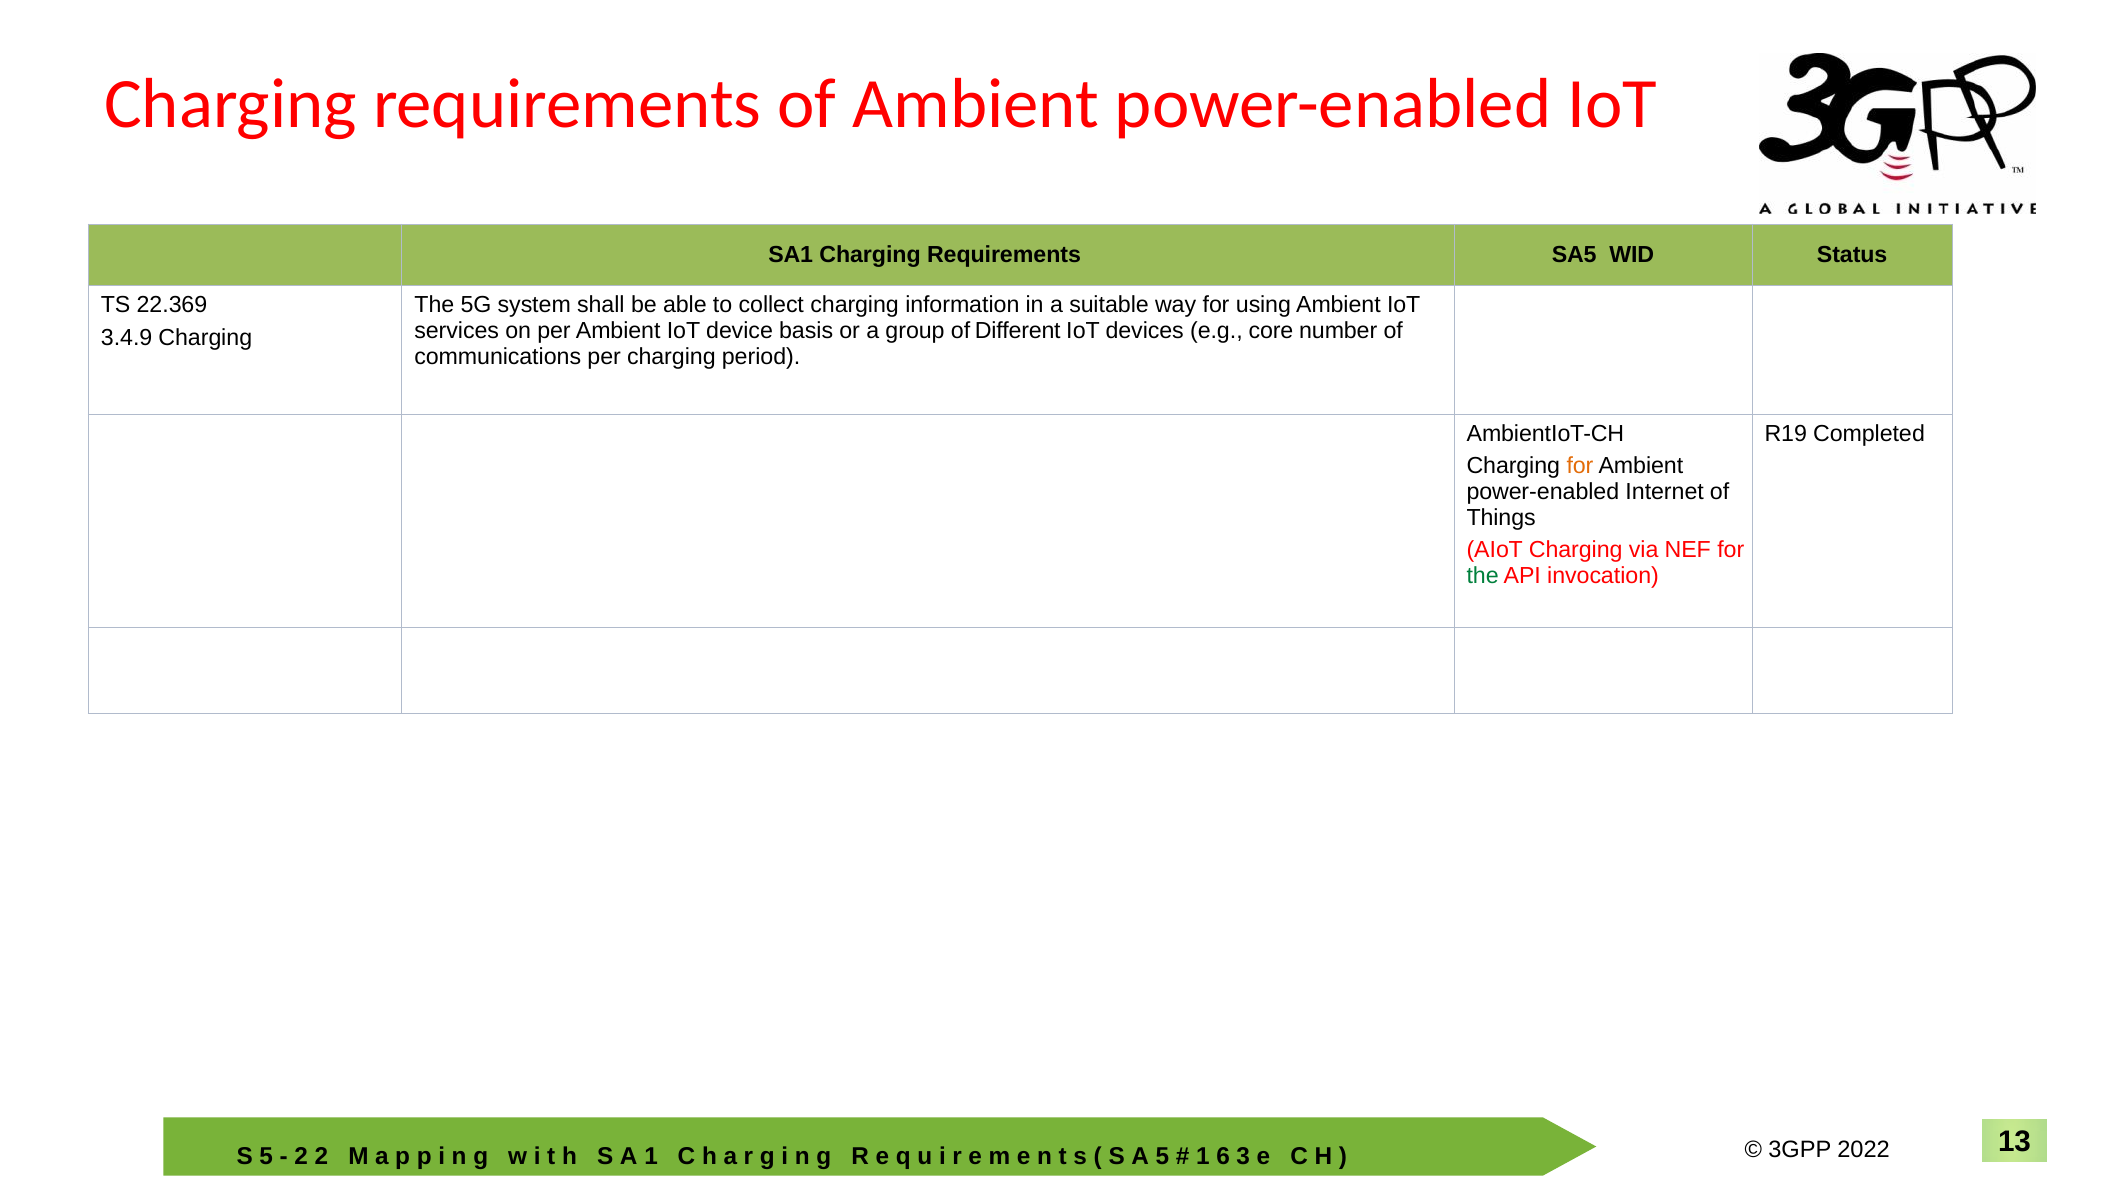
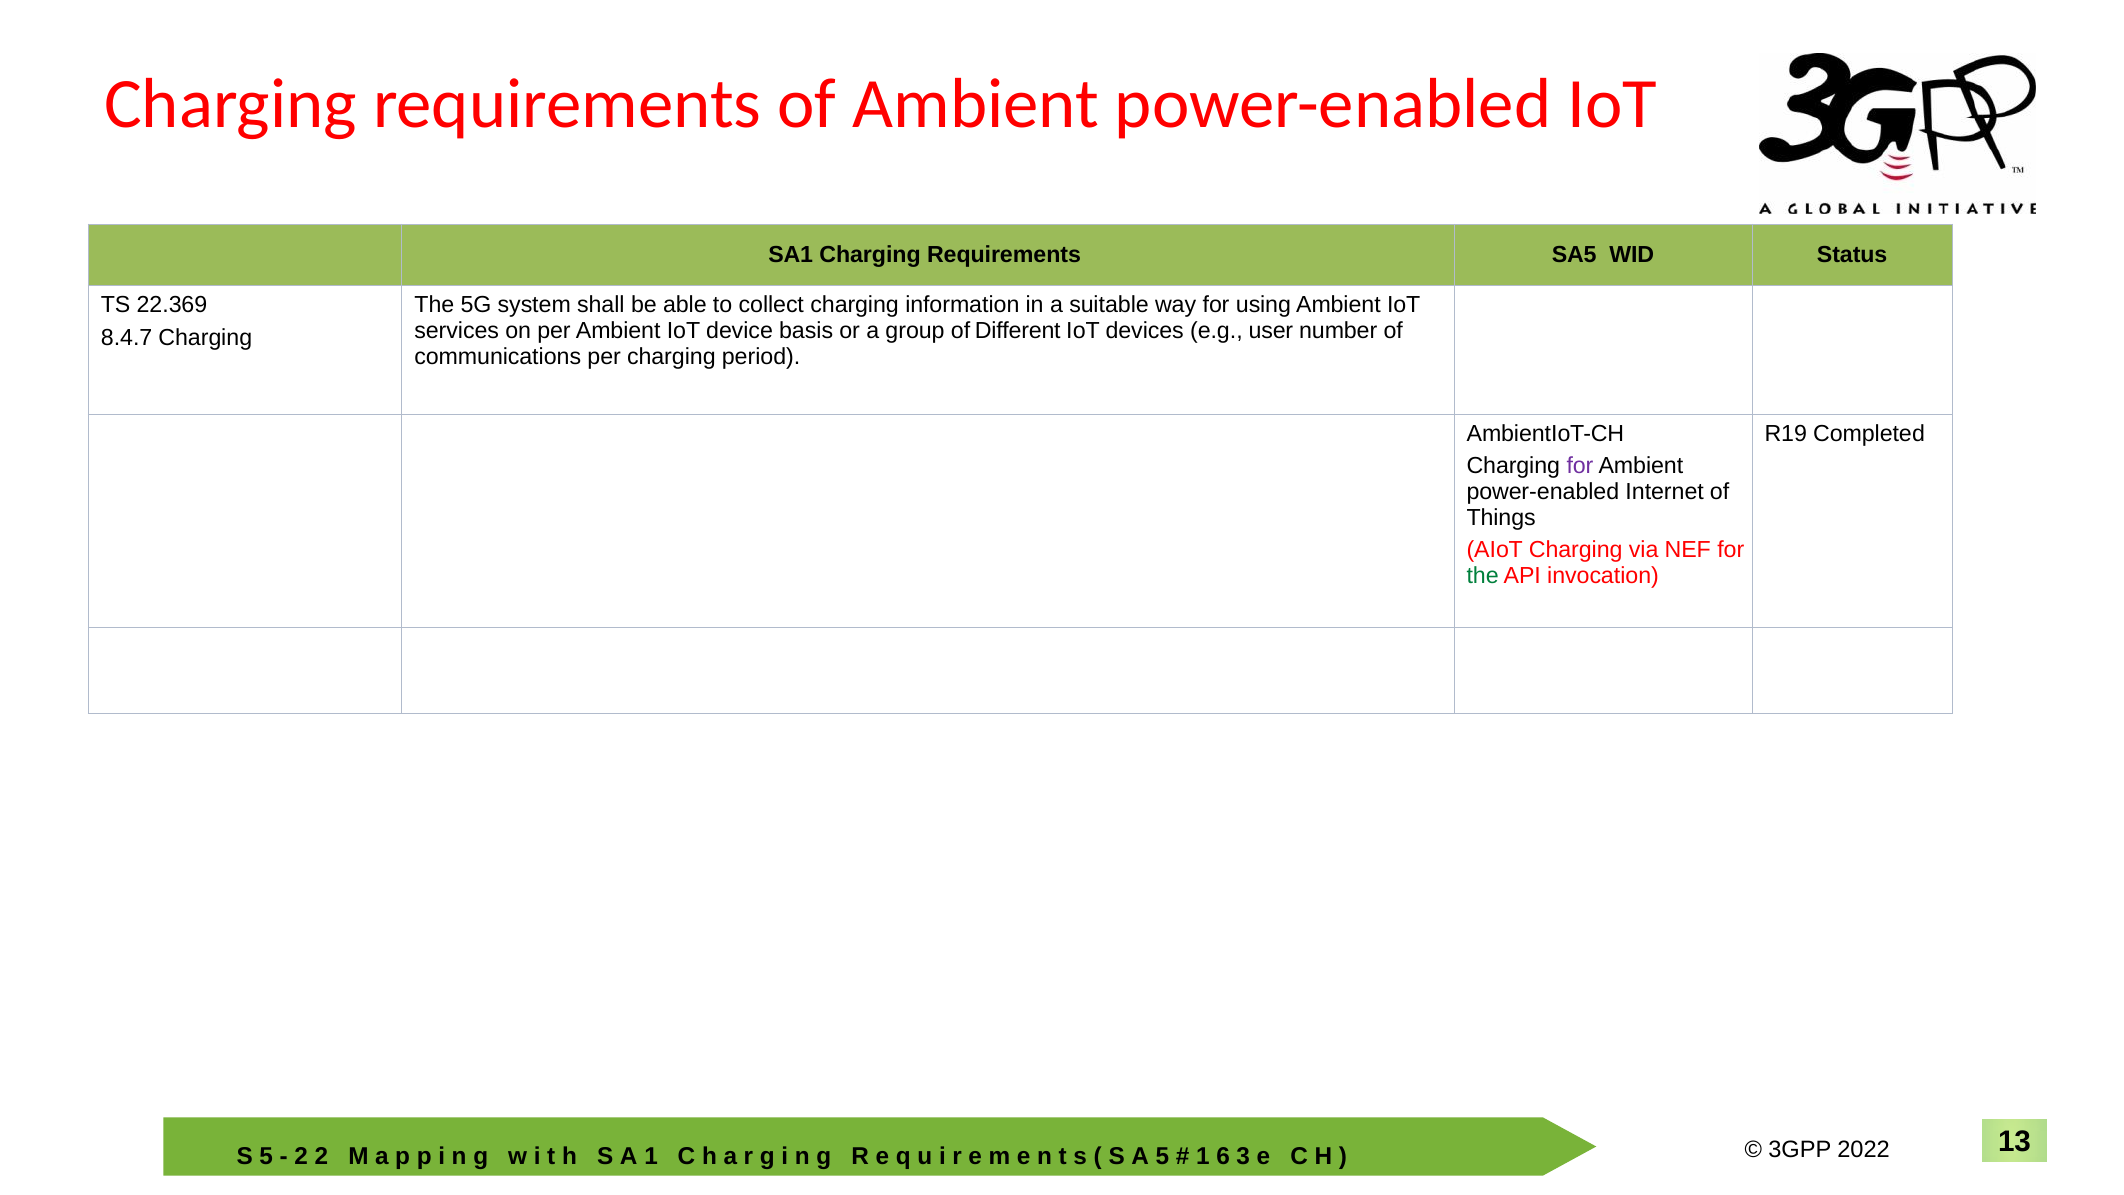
core: core -> user (1271, 331)
3.4.9: 3.4.9 -> 8.4.7 (127, 337)
for colour: orange -> purple (1580, 466)
